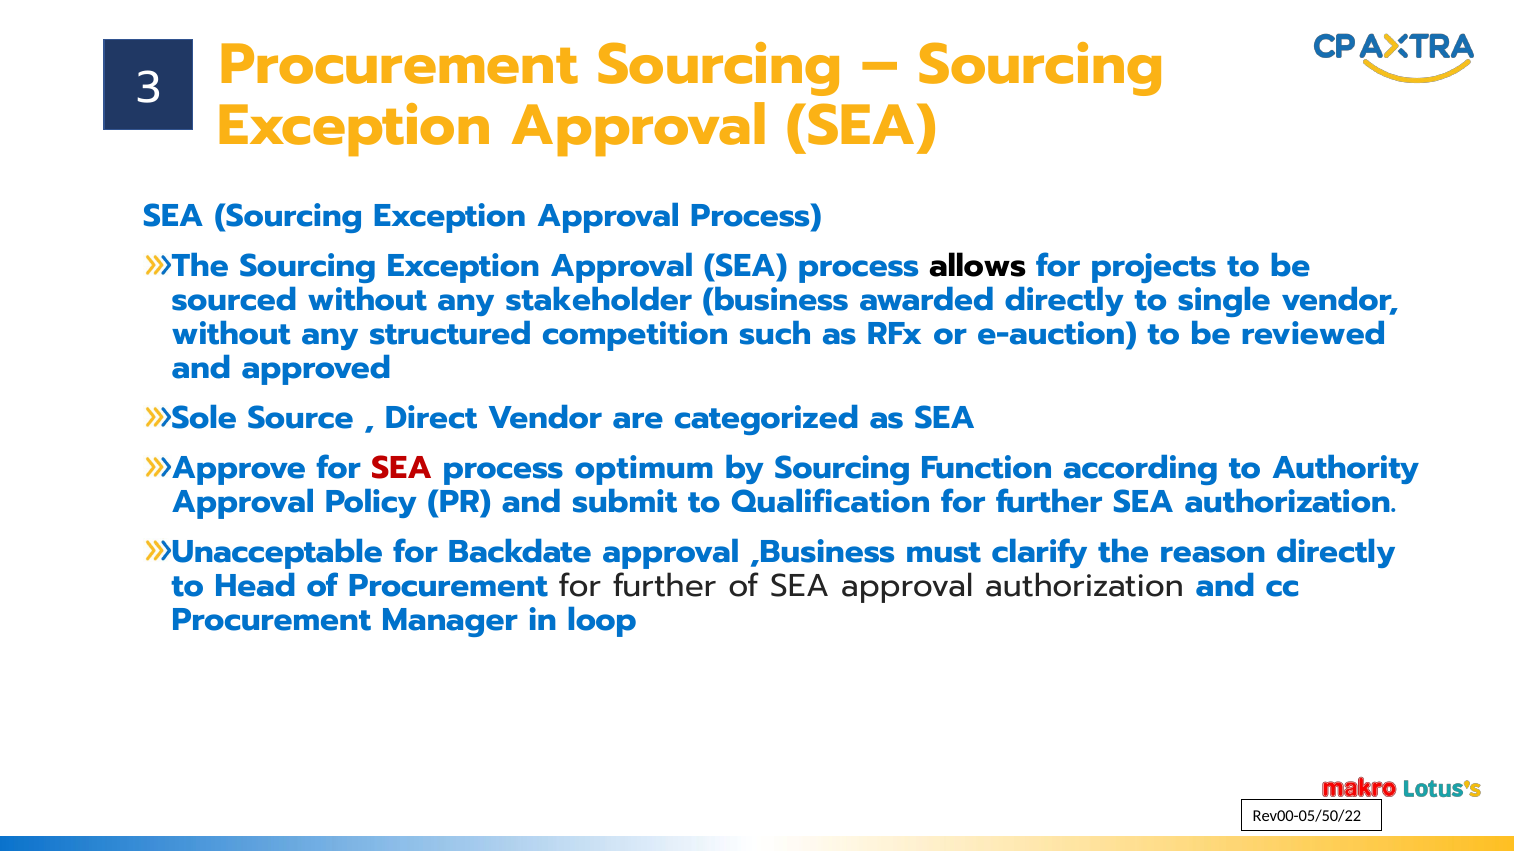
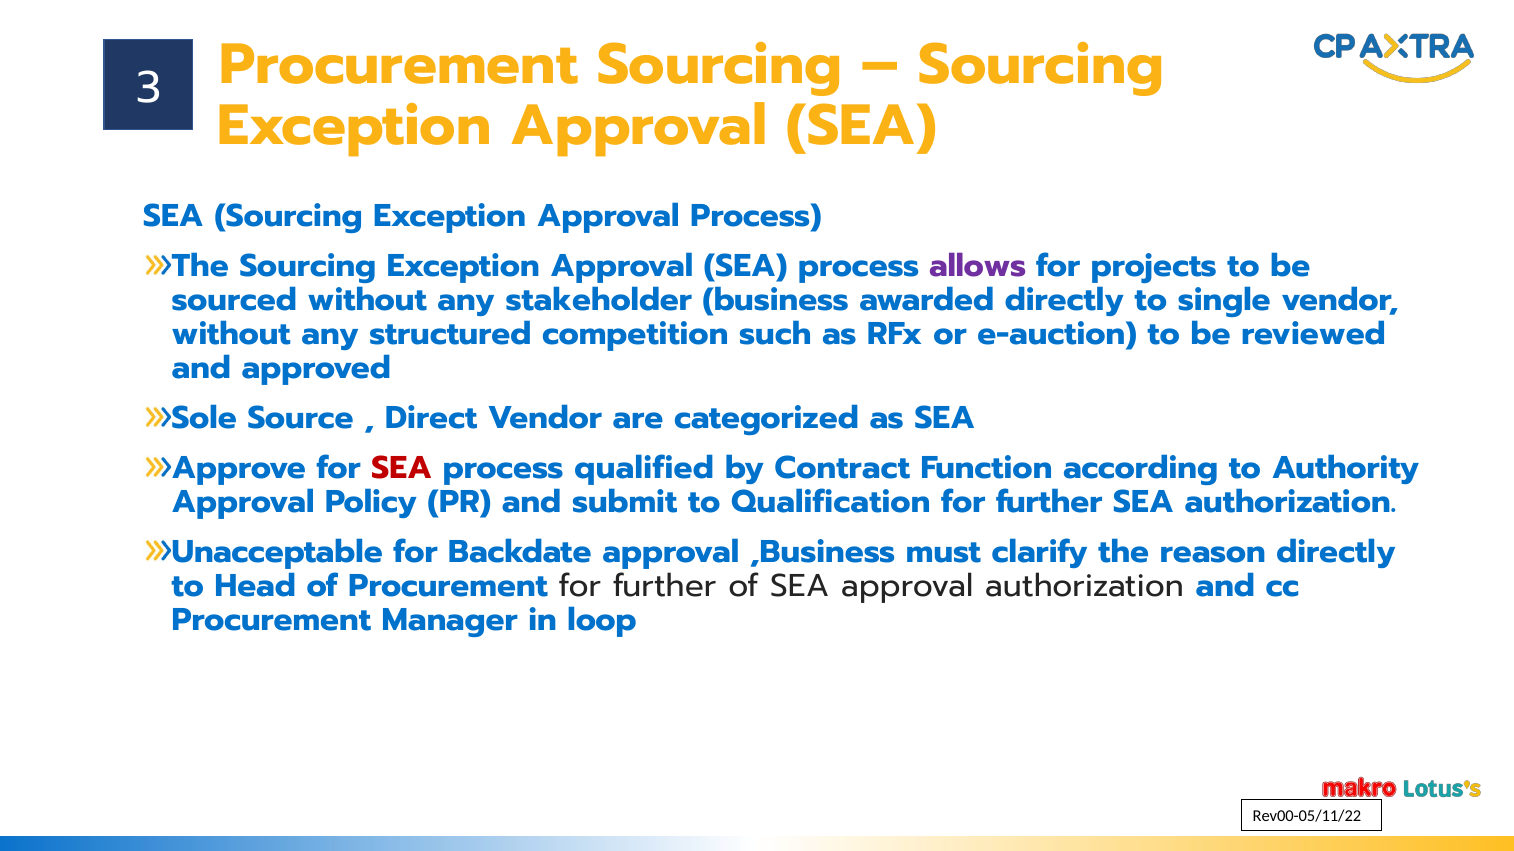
allows colour: black -> purple (978, 266)
optimum: optimum -> qualified (644, 468)
by Sourcing: Sourcing -> Contract (842, 468)
Rev00-05/50/22: Rev00-05/50/22 -> Rev00-05/11/22 (1307, 817)
